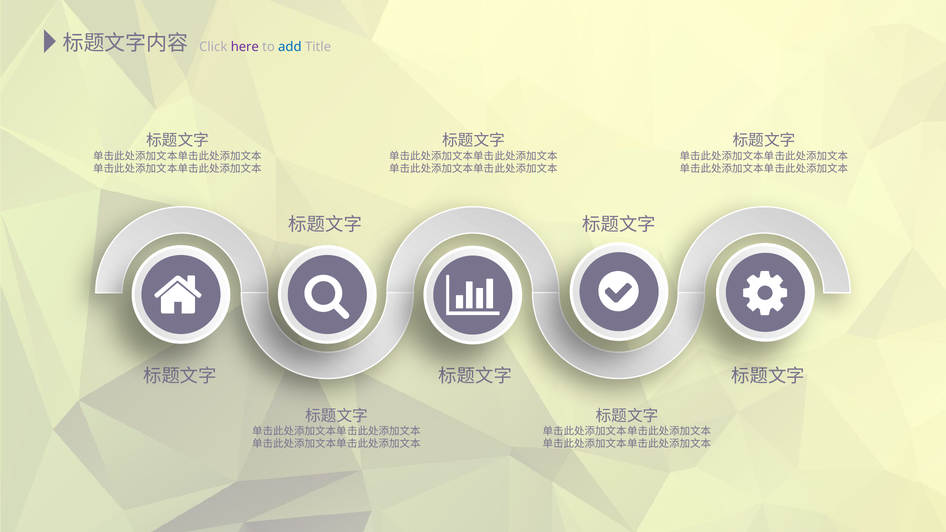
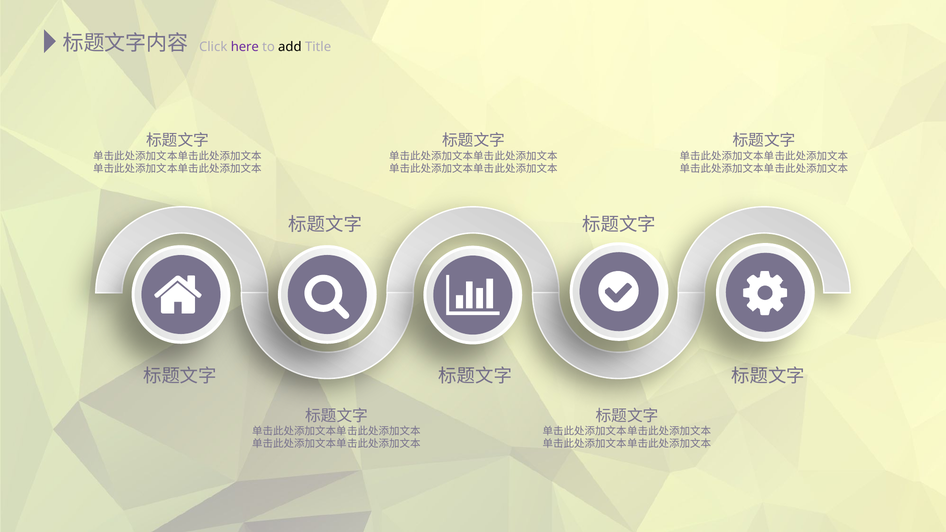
add colour: blue -> black (290, 47)
